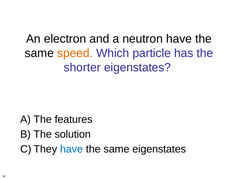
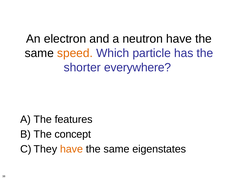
shorter eigenstates: eigenstates -> everywhere (138, 67)
solution: solution -> concept (73, 134)
have colour: blue -> orange (72, 149)
